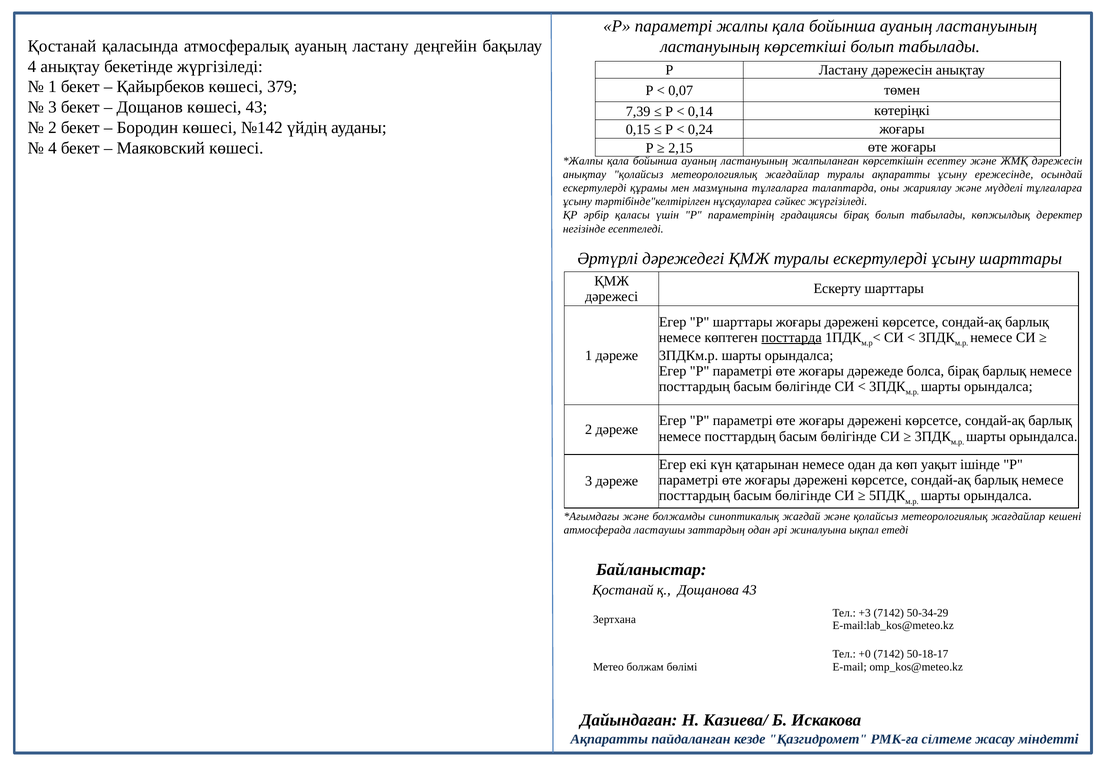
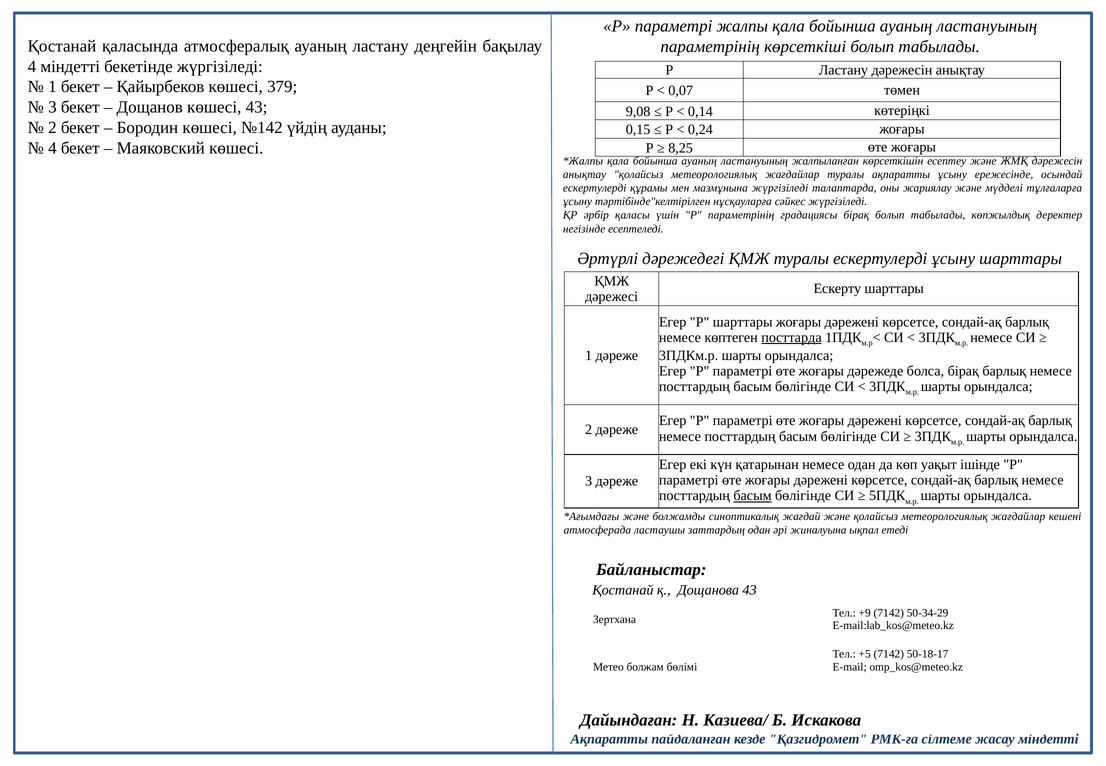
ластануының: ластануының -> параметрінің (710, 46)
4 анықтау: анықтау -> міндетті (70, 66)
7,39: 7,39 -> 9,08 (638, 111)
2,15: 2,15 -> 8,25 (681, 148)
мазмұнына тұлғаларға: тұлғаларға -> жүргізіледі (780, 188)
басым underline: none -> present (753, 496)
+3: +3 -> +9 (865, 613)
+0: +0 -> +5 (865, 654)
